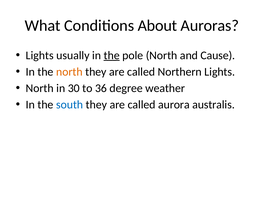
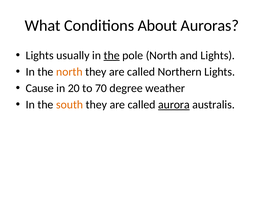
and Cause: Cause -> Lights (218, 55)
North: North -> Cause (40, 88)
30: 30 -> 20 (74, 88)
36: 36 -> 70 (101, 88)
south colour: blue -> orange (70, 105)
aurora underline: none -> present (174, 105)
